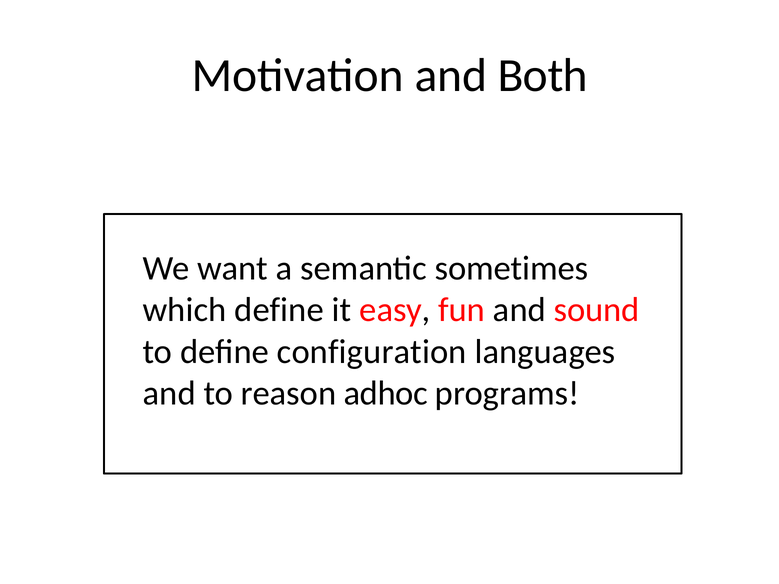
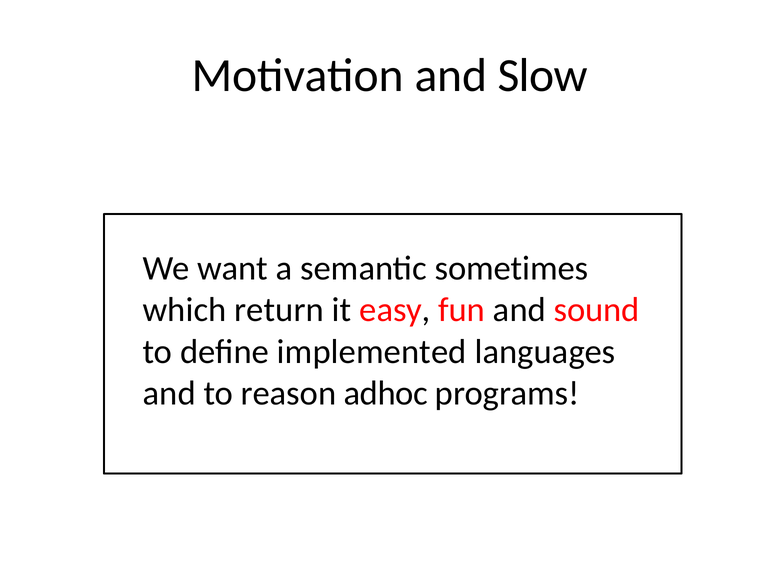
Both: Both -> Slow (543, 75)
which define: define -> return (279, 310)
configuration: configuration -> implemented (372, 352)
